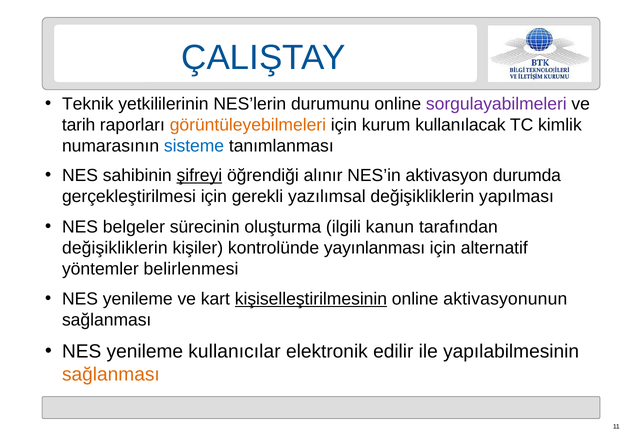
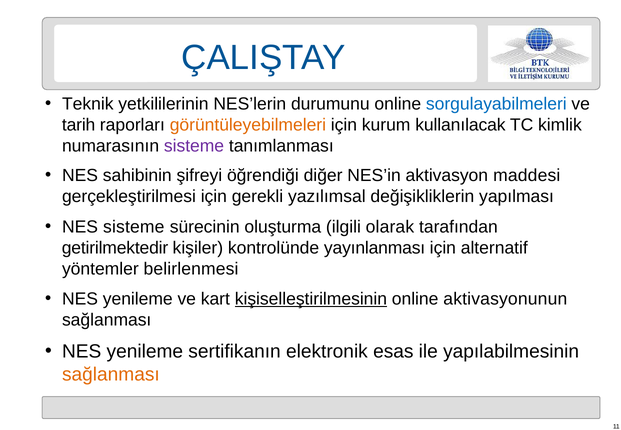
sorgulayabilmeleri colour: purple -> blue (496, 104)
sisteme colour: blue -> purple (194, 146)
şifreyi underline: present -> none (199, 176)
alınır: alınır -> diğer (323, 176)
durumda: durumda -> maddesi (527, 176)
NES belgeler: belgeler -> sisteme (134, 227)
kanun: kanun -> olarak (390, 227)
değişikliklerin: değişikliklerin -> getirilmektedir (115, 248)
kullanıcılar: kullanıcılar -> sertifikanın (235, 351)
edilir: edilir -> esas (393, 351)
